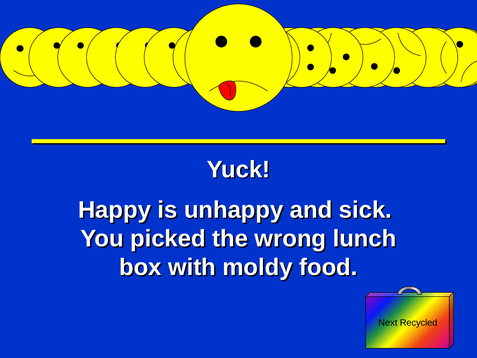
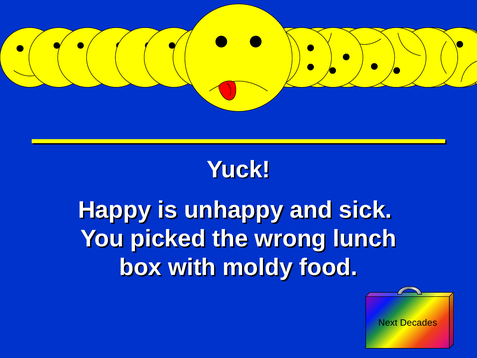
Recycled: Recycled -> Decades (419, 323)
